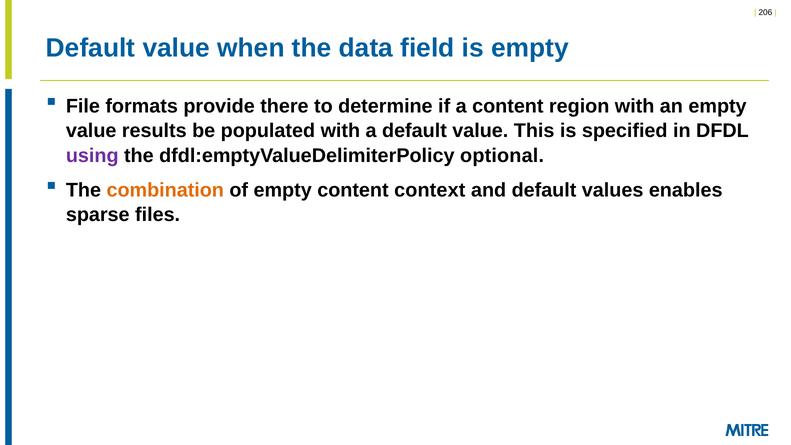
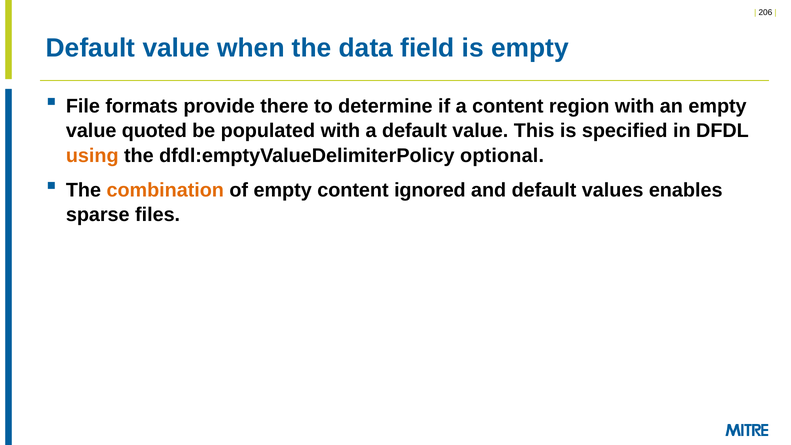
results: results -> quoted (154, 131)
using colour: purple -> orange (92, 156)
context: context -> ignored (430, 190)
